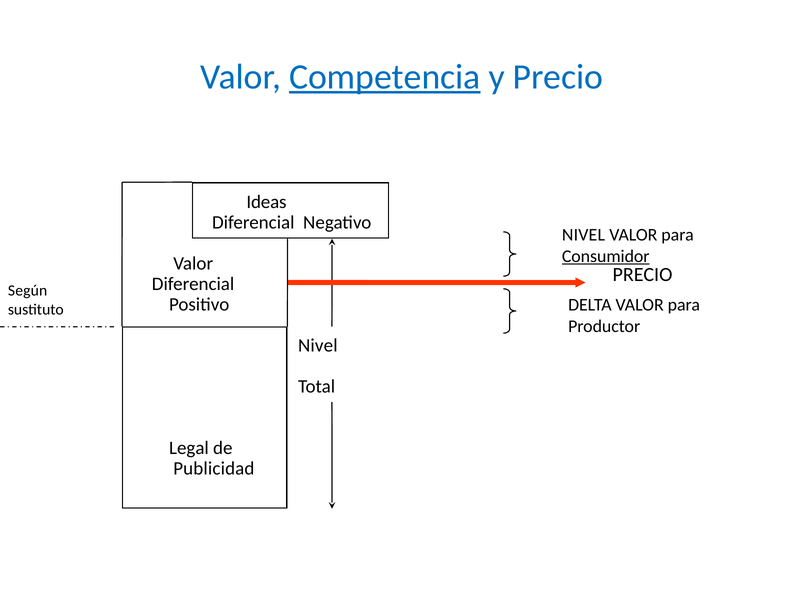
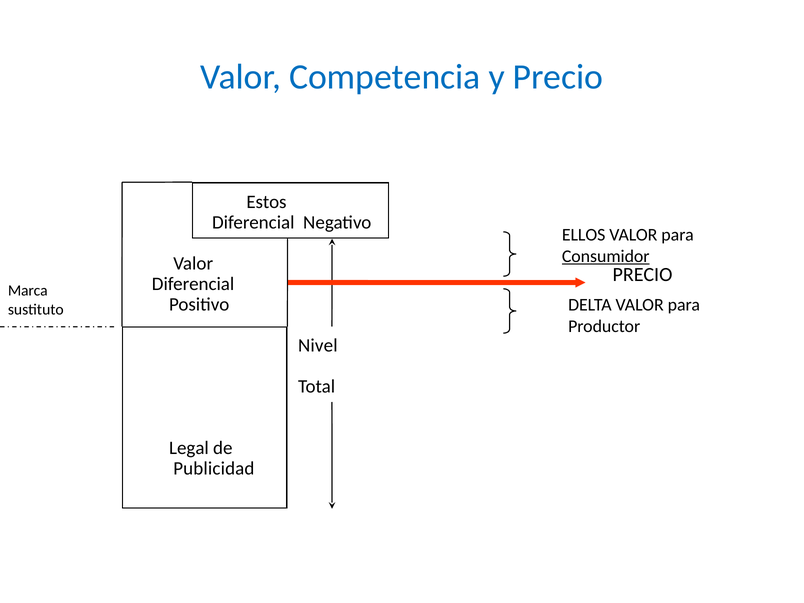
Competencia underline: present -> none (385, 77)
Ideas: Ideas -> Estos (266, 202)
NIVEL: NIVEL -> ELLOS (584, 235)
Según: Según -> Marca (28, 291)
